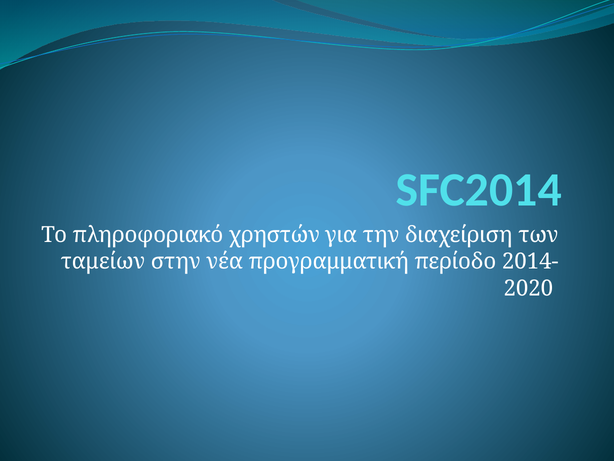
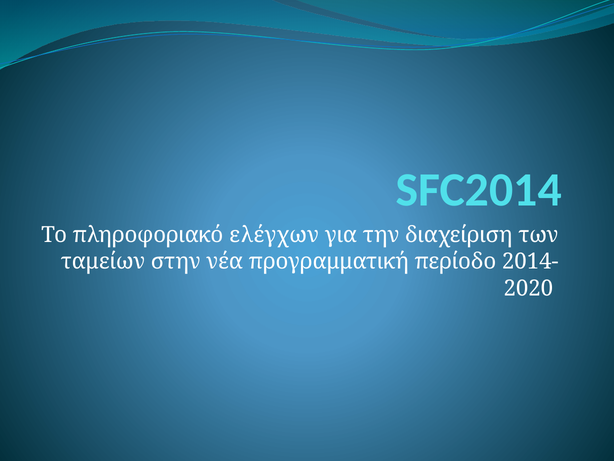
χρηστών: χρηστών -> ελέγχων (274, 235)
